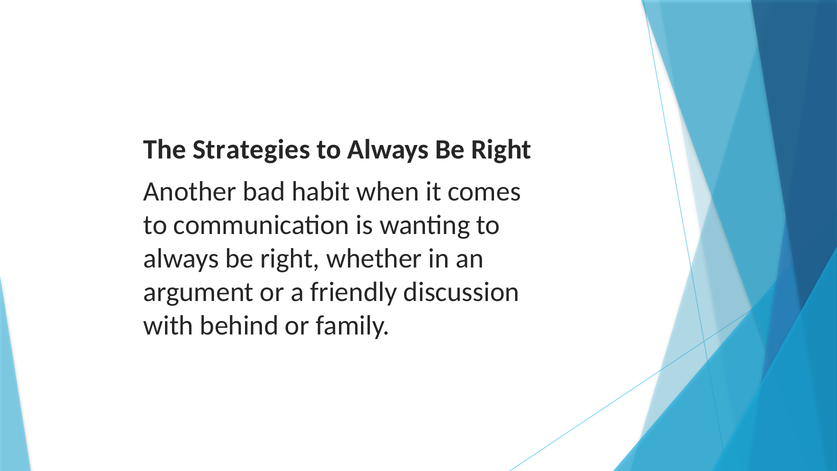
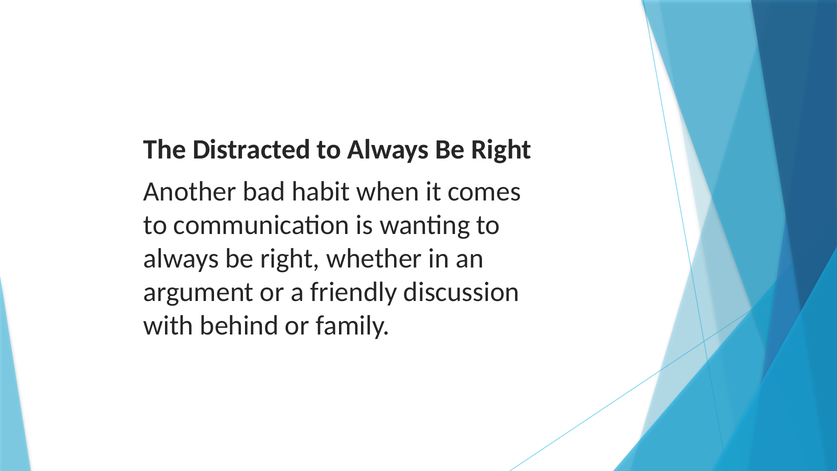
Strategies: Strategies -> Distracted (252, 149)
